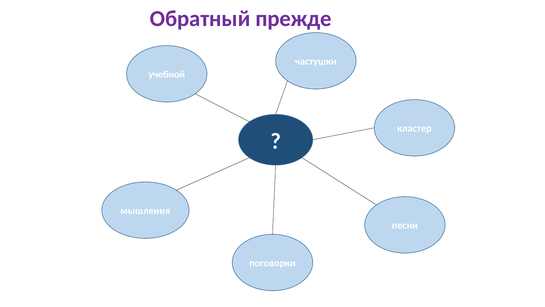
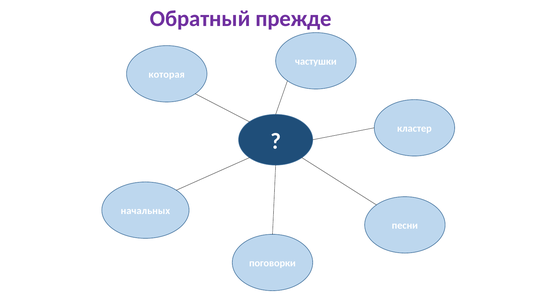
учебной: учебной -> которая (167, 74)
мышления: мышления -> начальных (145, 211)
